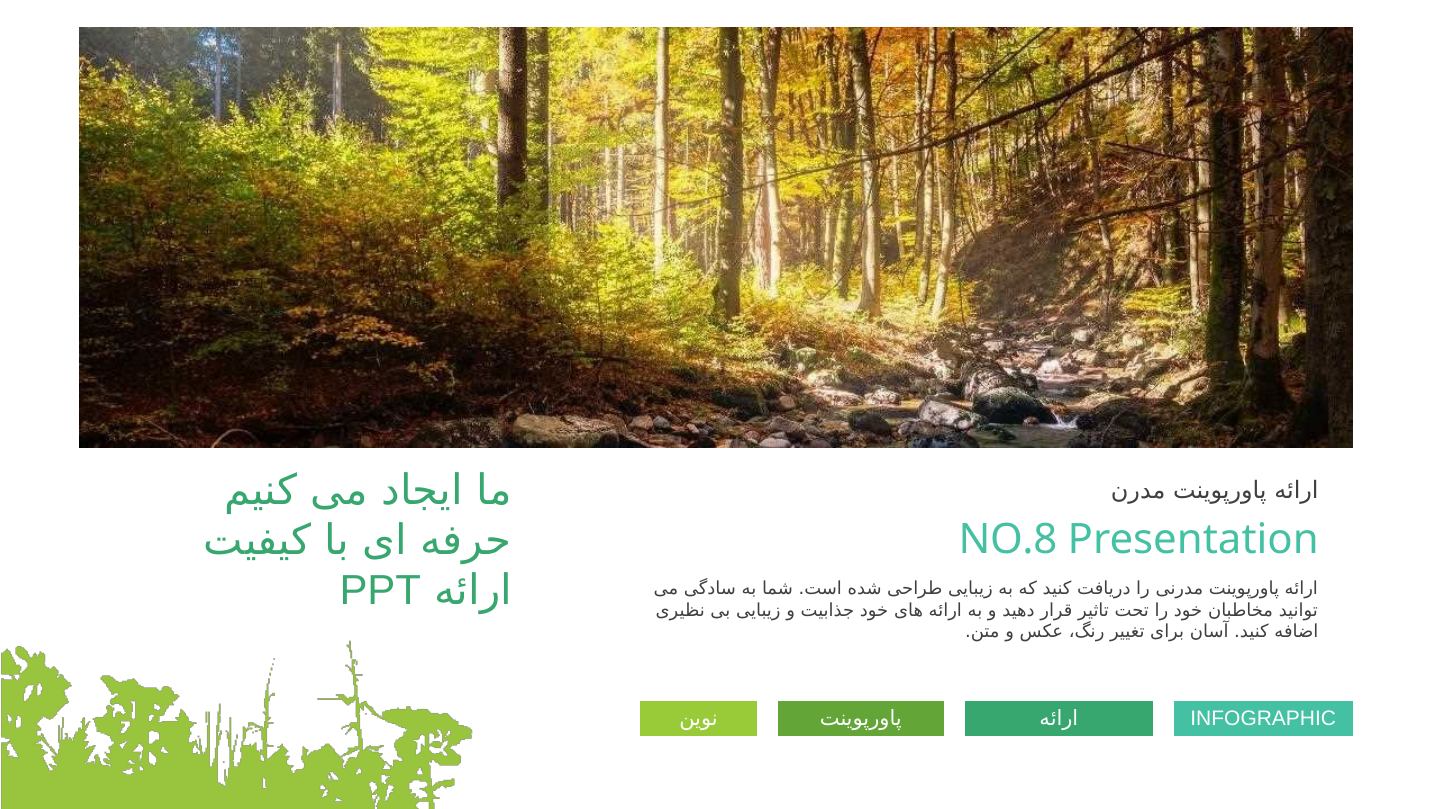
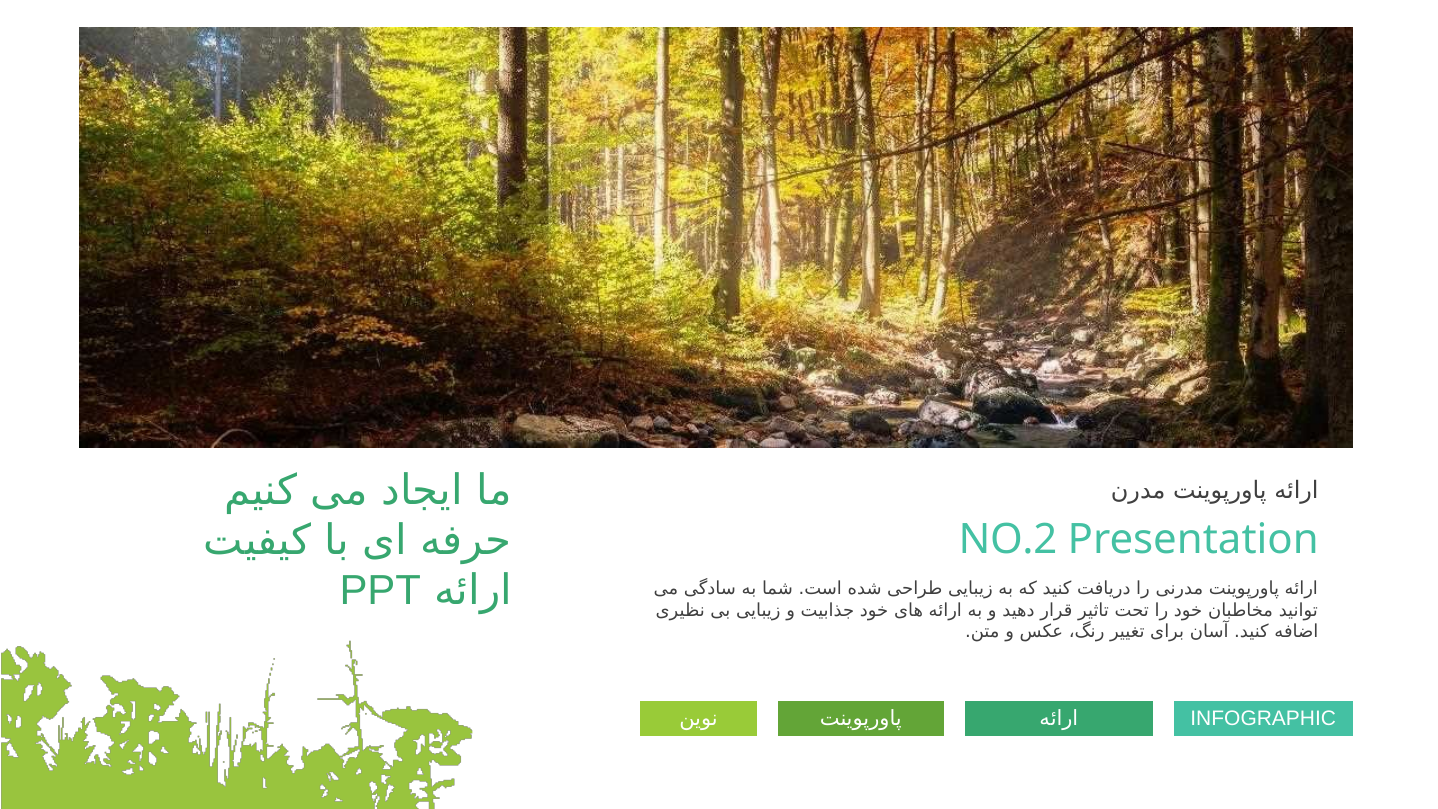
NO.8: NO.8 -> NO.2 (1008, 539)
